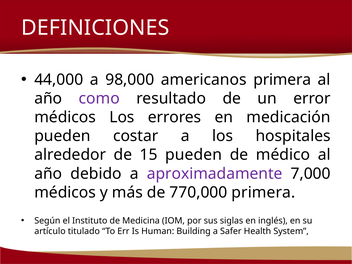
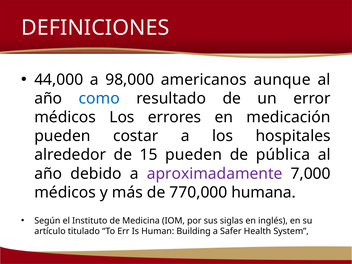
americanos primera: primera -> aunque (282, 80)
como colour: purple -> blue (99, 98)
médico: médico -> pública (283, 155)
770,000 primera: primera -> humana (264, 192)
